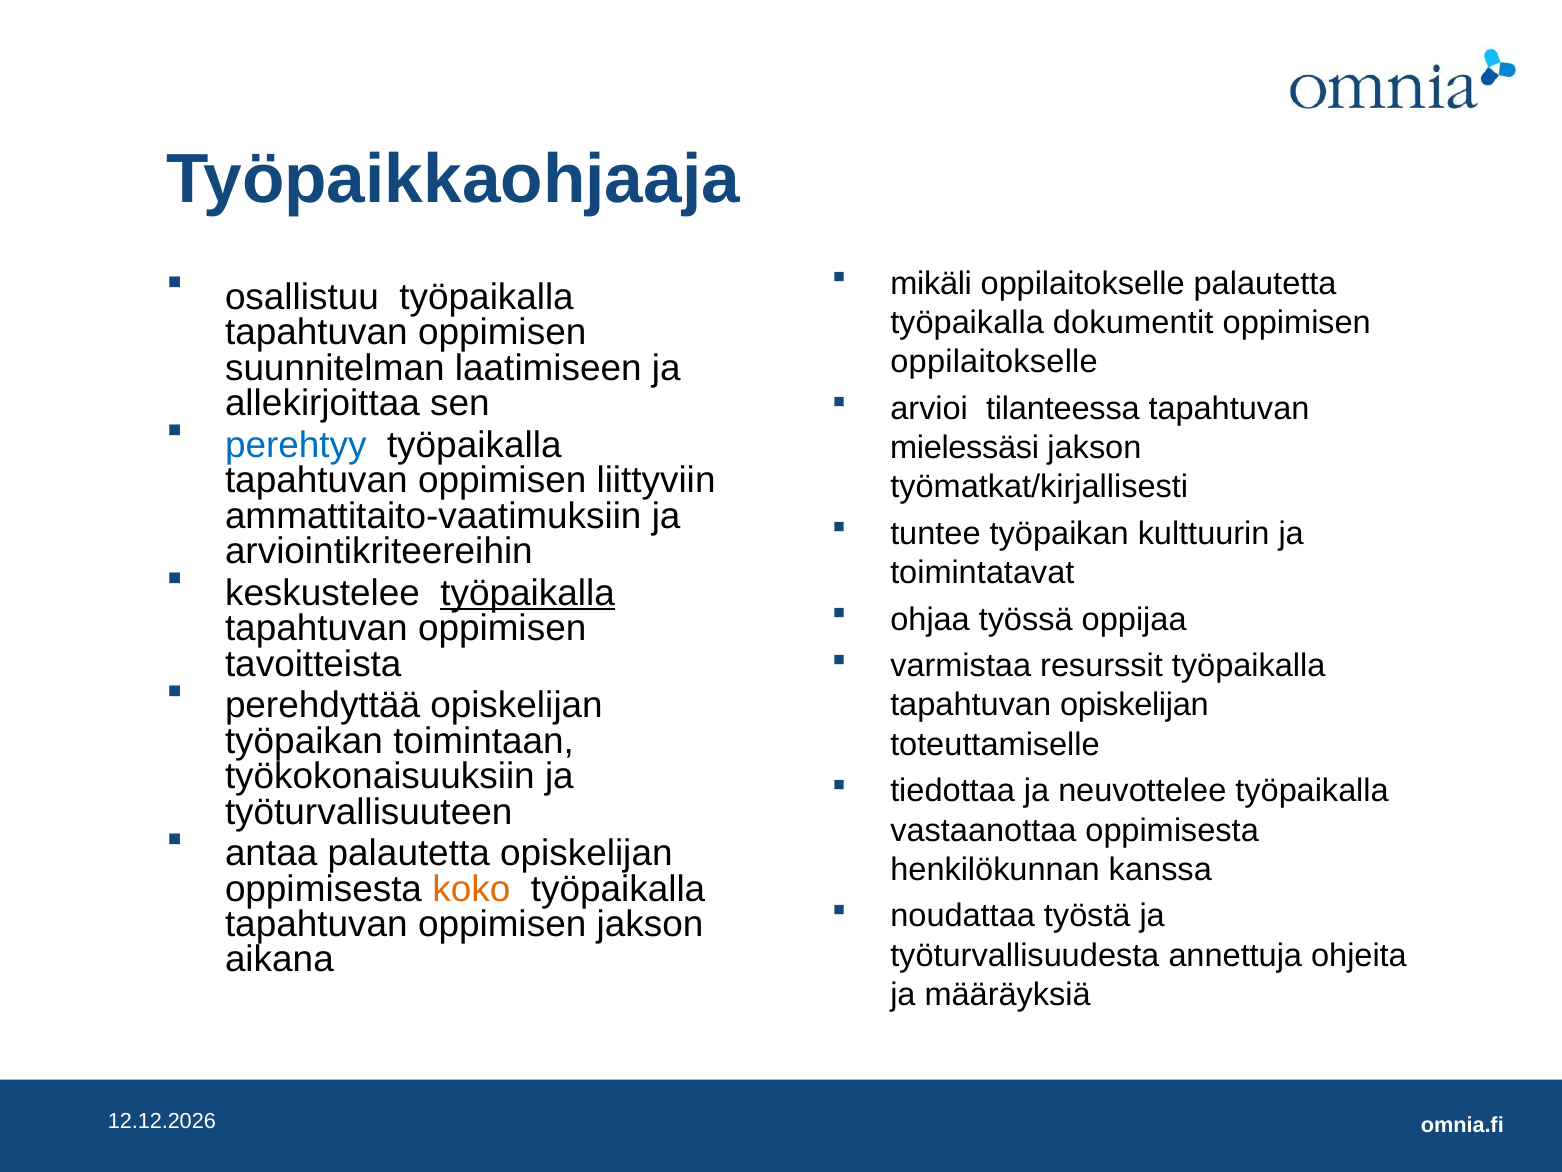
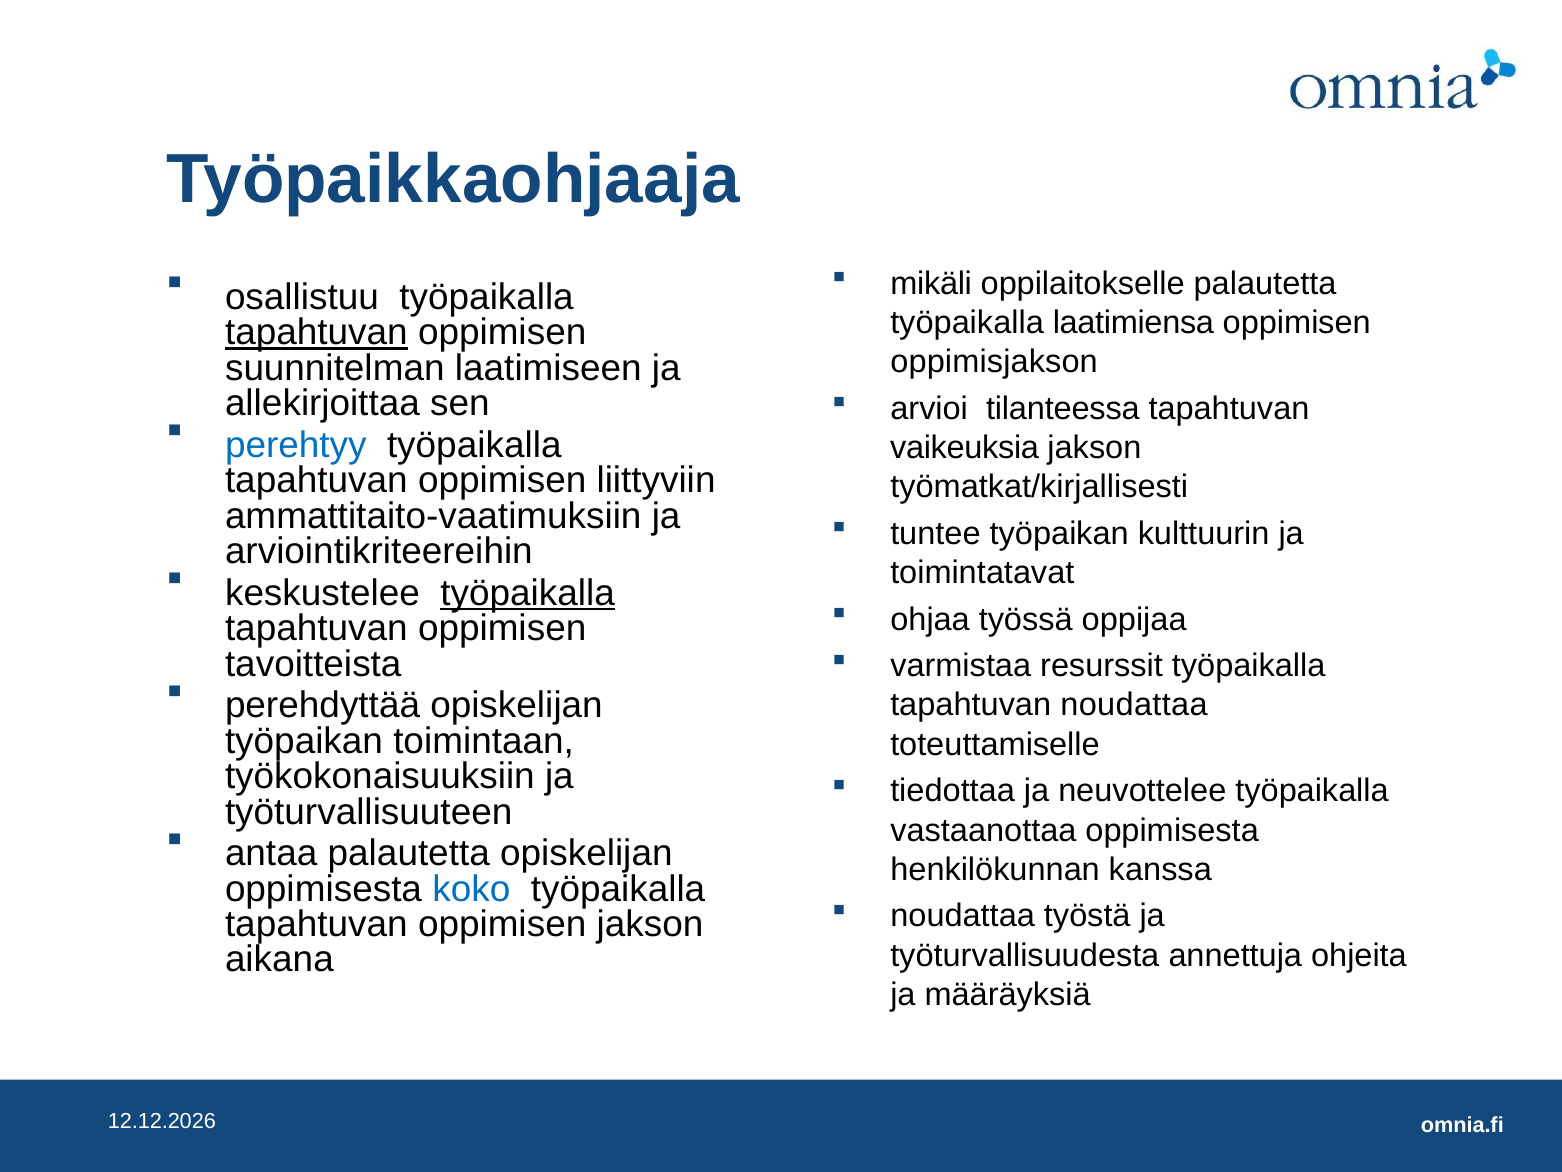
dokumentit: dokumentit -> laatimiensa (1133, 322)
tapahtuvan underline: none -> present (316, 332)
oppilaitokselle: oppilaitokselle -> oppimisjakson (994, 361)
mielessäsi: mielessäsi -> vaikeuksia (965, 447)
tapahtuvan opiskelijan: opiskelijan -> noudattaa (1134, 705)
koko colour: orange -> blue (471, 889)
